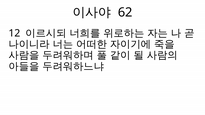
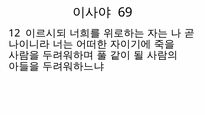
62: 62 -> 69 (125, 12)
